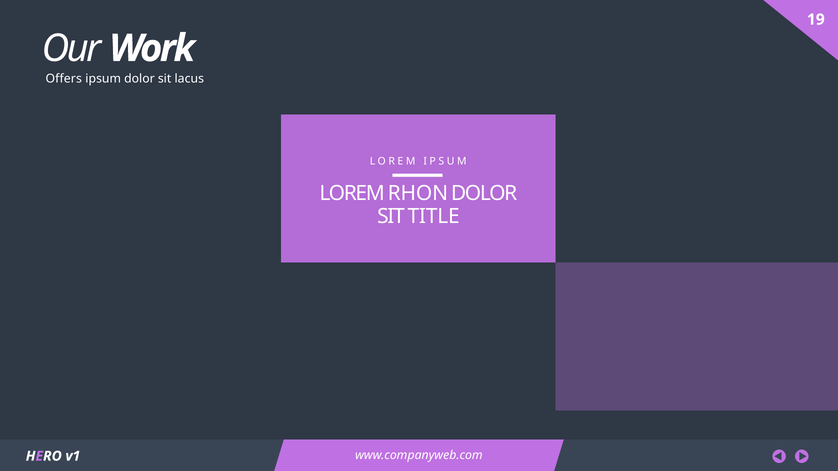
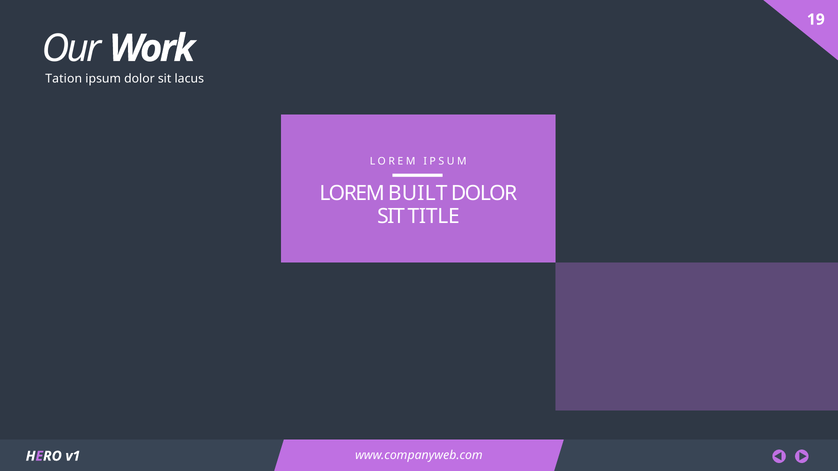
Offers: Offers -> Tation (64, 79)
RHON: RHON -> BUILT (418, 194)
